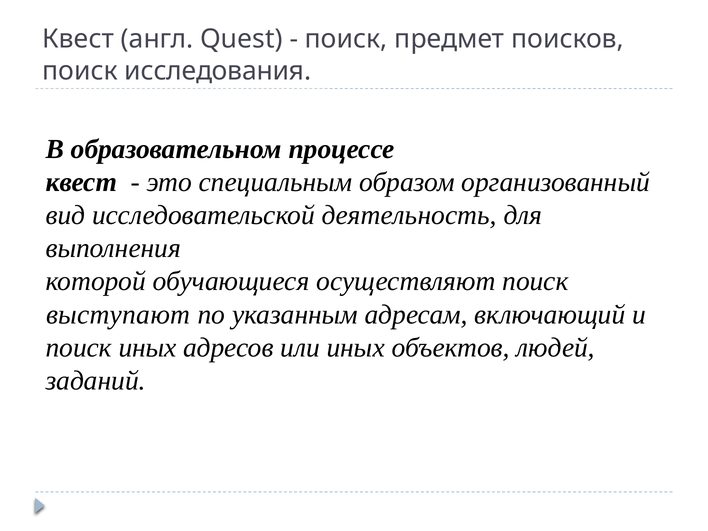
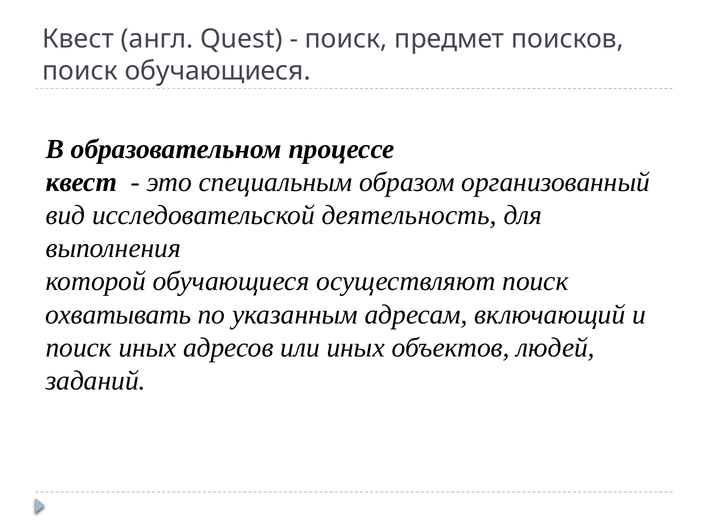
поиск исследования: исследования -> обучающиеся (218, 71)
выступают: выступают -> охватывать (118, 314)
